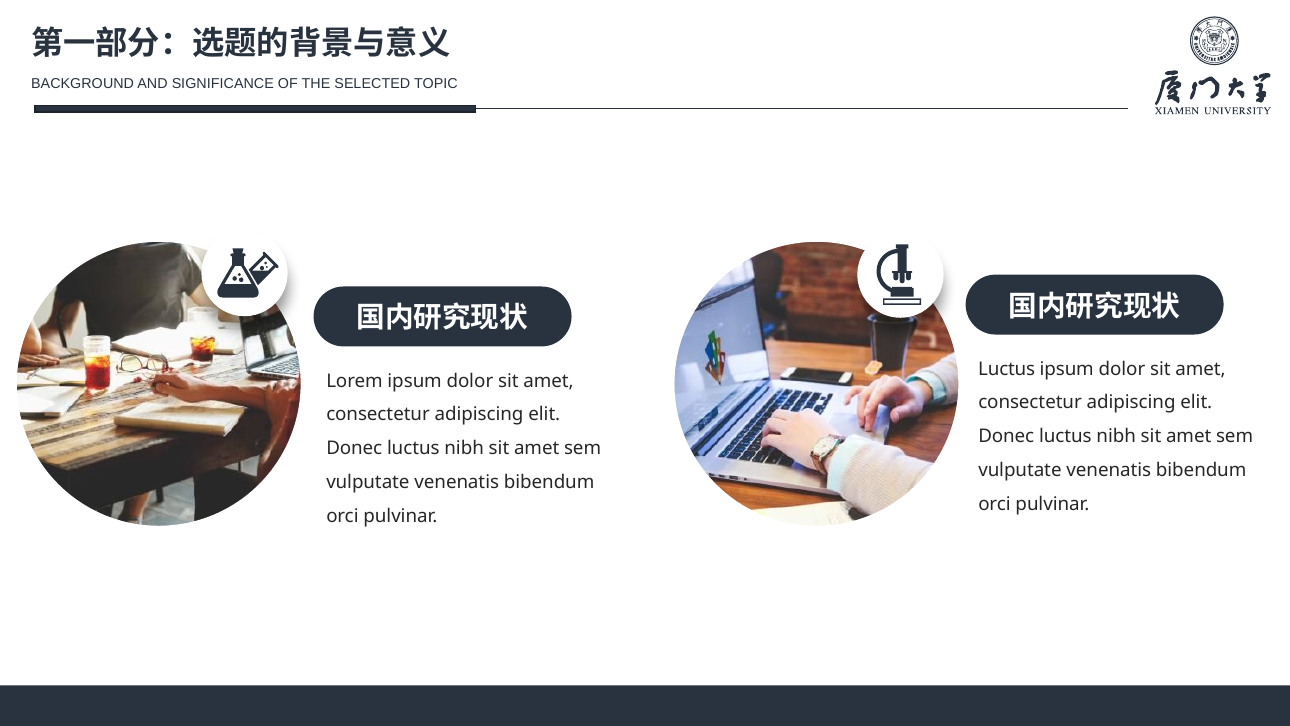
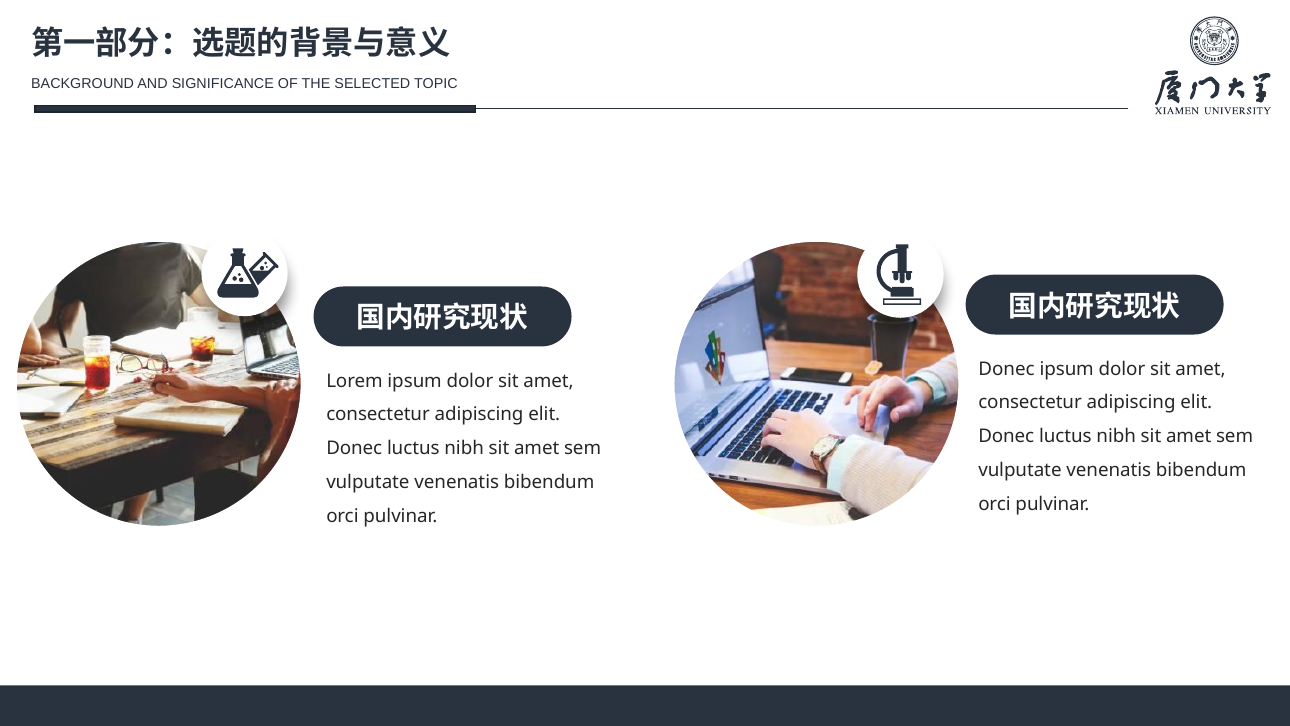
Luctus: Luctus -> Donec (1007, 369)
